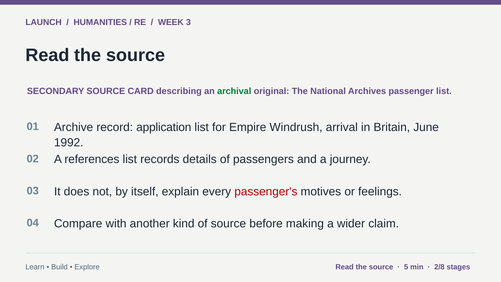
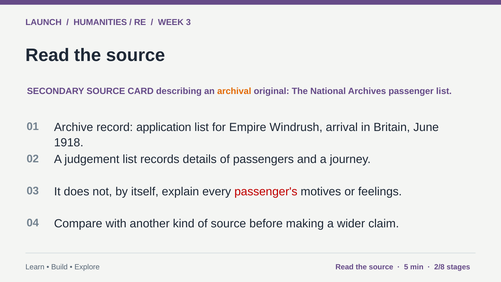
archival colour: green -> orange (234, 91)
1992: 1992 -> 1918 (69, 142)
references: references -> judgement (92, 159)
